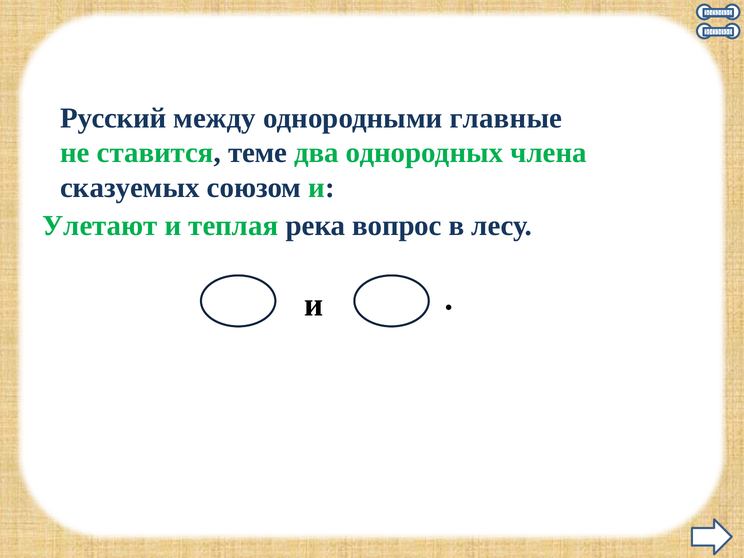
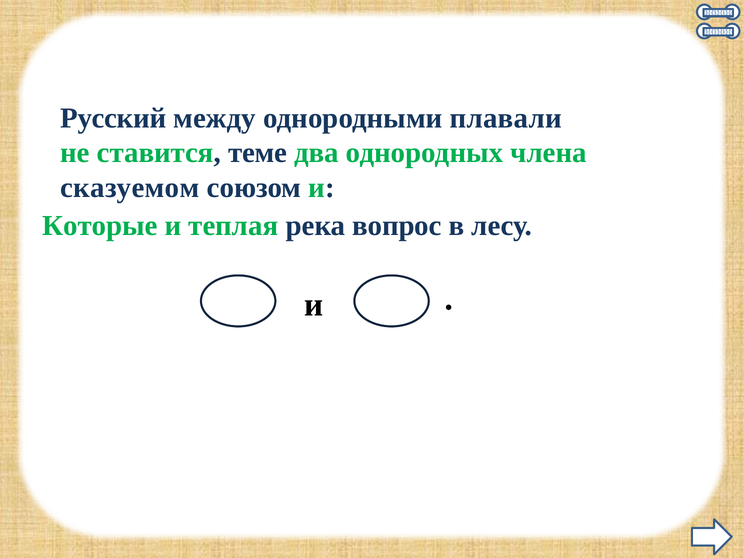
главные: главные -> плавали (506, 118)
сказуемых: сказуемых -> сказуемом (130, 187)
Улетают: Улетают -> Которые (100, 225)
